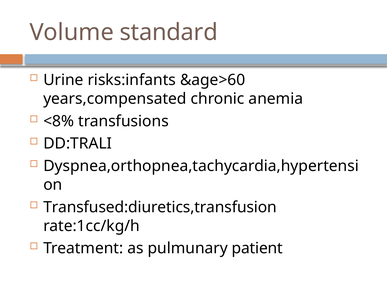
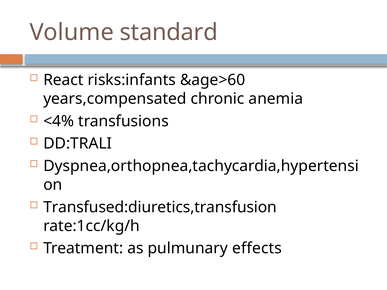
Urine: Urine -> React (63, 80)
<8%: <8% -> <4% (59, 121)
patient: patient -> effects (257, 249)
